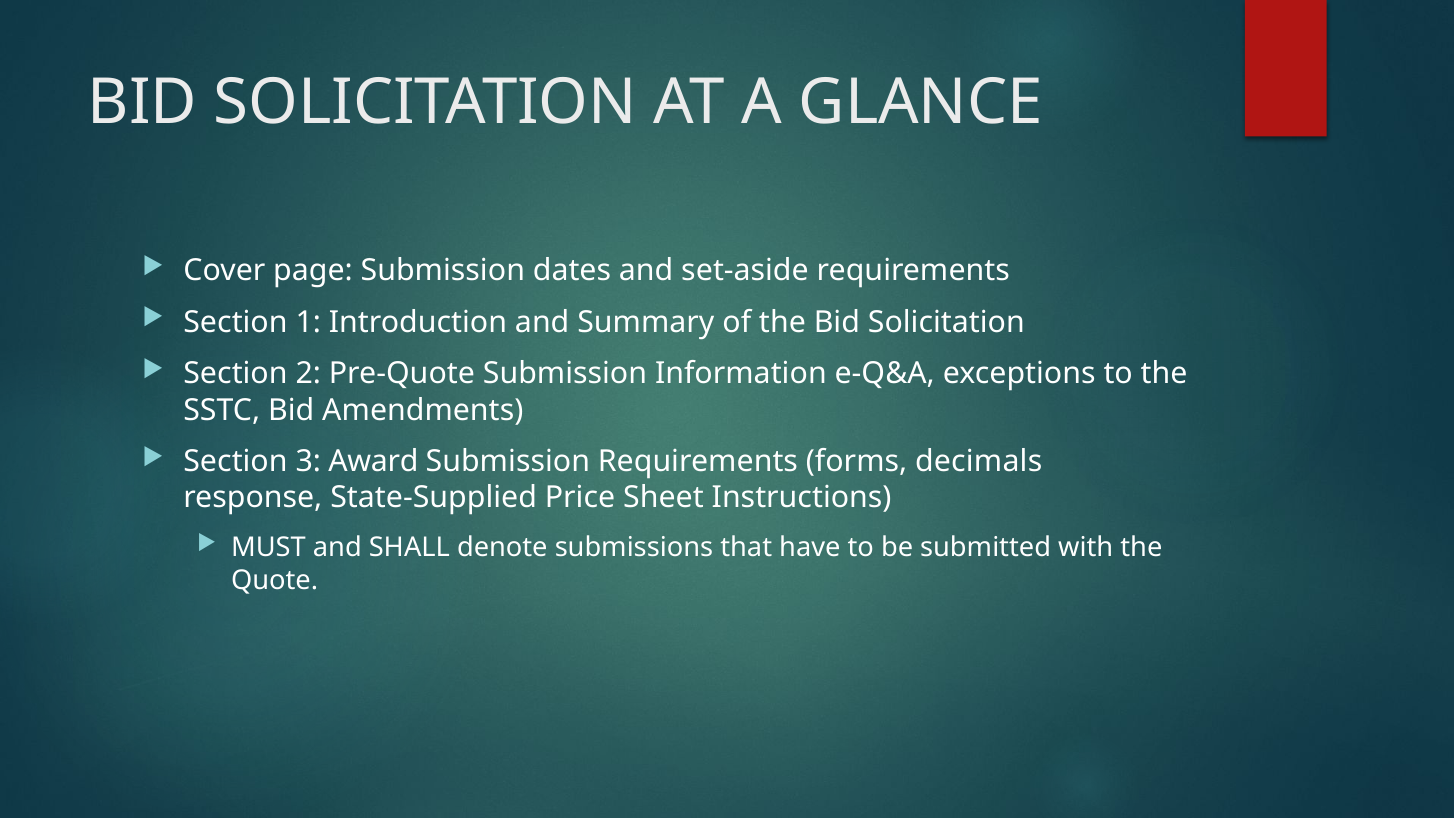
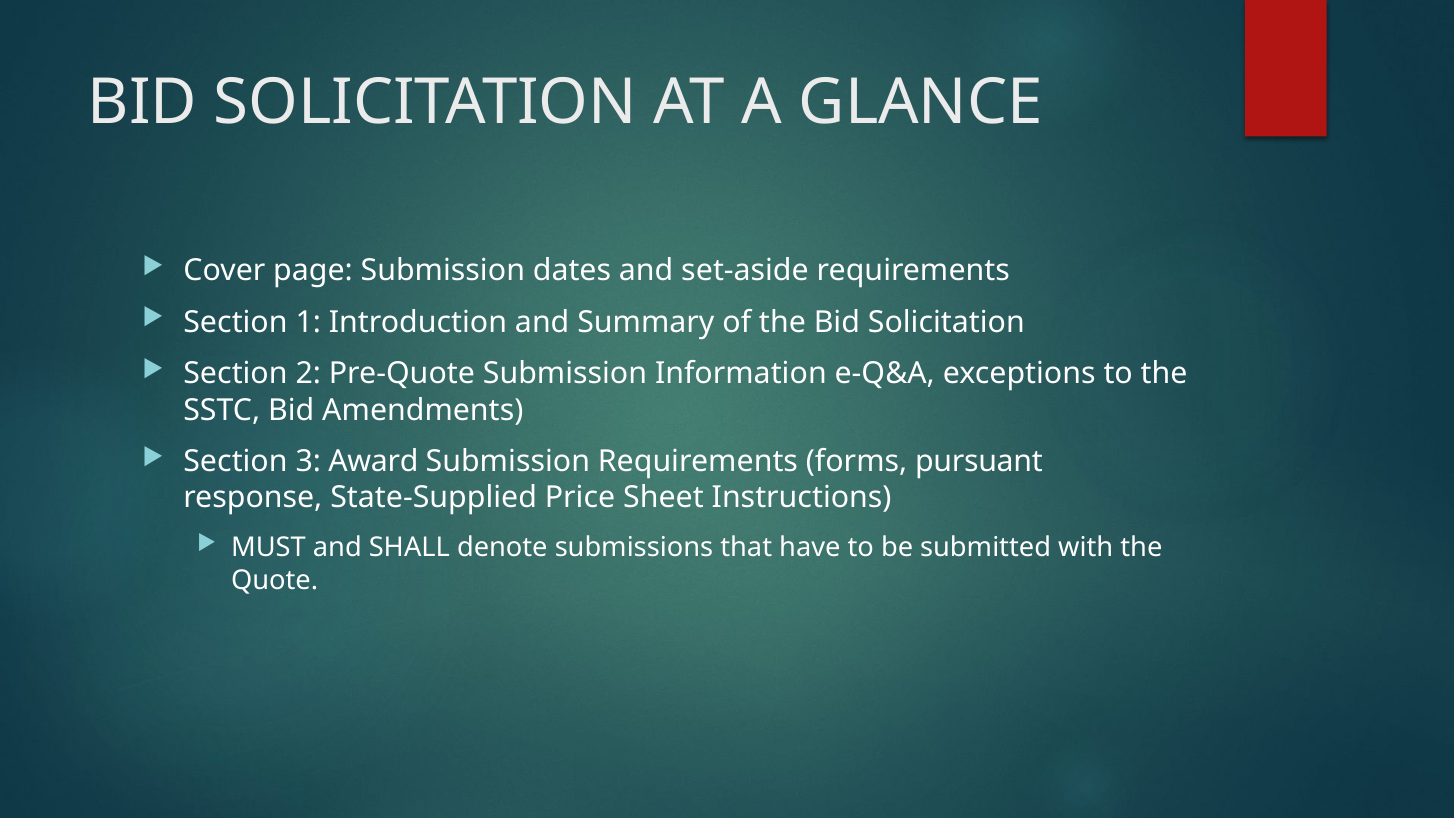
decimals: decimals -> pursuant (979, 462)
